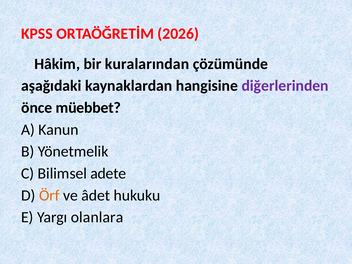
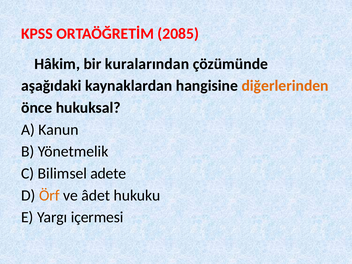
2026: 2026 -> 2085 (178, 34)
diğerlerinden colour: purple -> orange (285, 86)
müebbet: müebbet -> hukuksal (88, 108)
olanlara: olanlara -> içermesi (97, 217)
